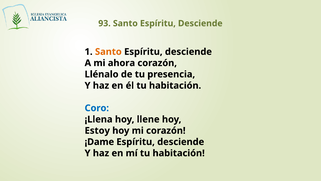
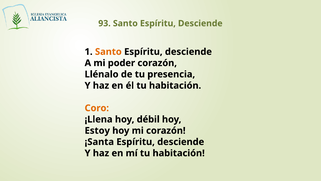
ahora: ahora -> poder (121, 63)
Coro colour: blue -> orange (97, 108)
llene: llene -> débil (148, 119)
¡Dame: ¡Dame -> ¡Santa (99, 142)
